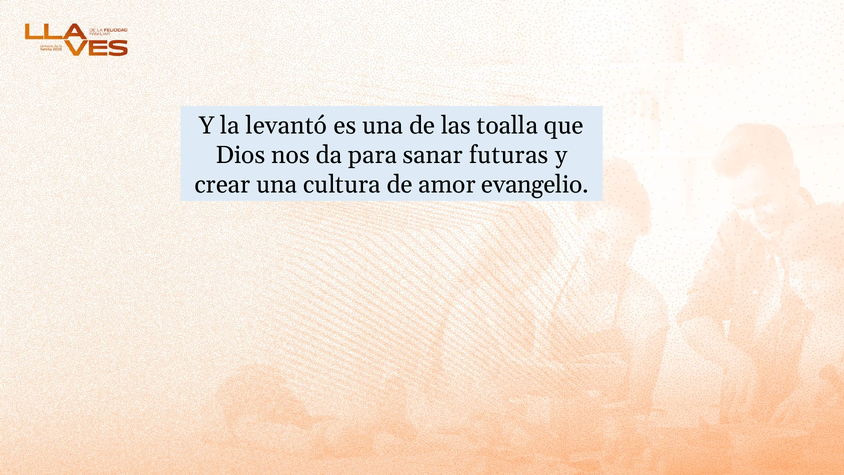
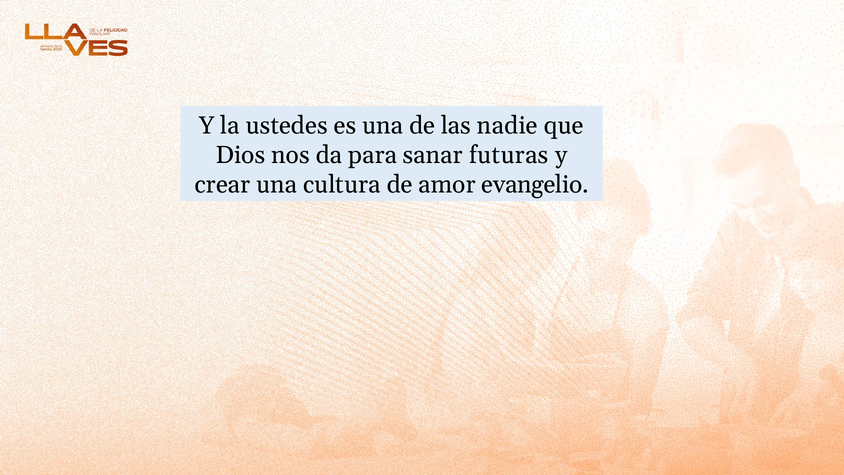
levantó: levantó -> ustedes (287, 126)
toalla: toalla -> nadie (507, 126)
